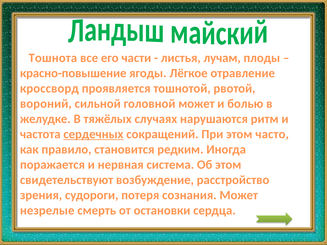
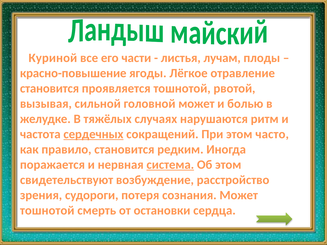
Тошнота: Тошнота -> Куриной (53, 58)
кроссворд: кроссворд -> становится (50, 89)
вороний: вороний -> вызывая (46, 104)
система underline: none -> present (170, 165)
незрелые: незрелые -> тошнотой (47, 211)
